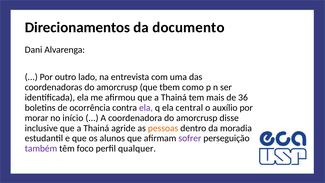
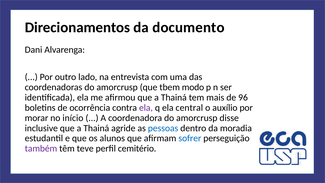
como: como -> modo (193, 87)
36: 36 -> 96 (243, 97)
pessoas colour: orange -> blue (163, 128)
sofrer colour: purple -> blue (190, 138)
foco: foco -> teve (85, 148)
qualquer: qualquer -> cemitério (137, 148)
